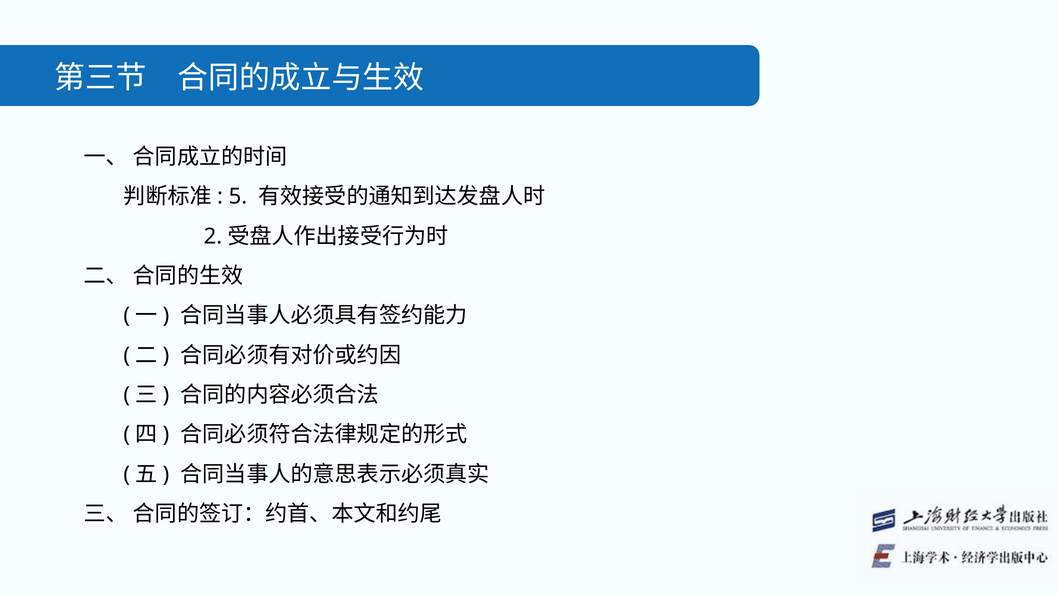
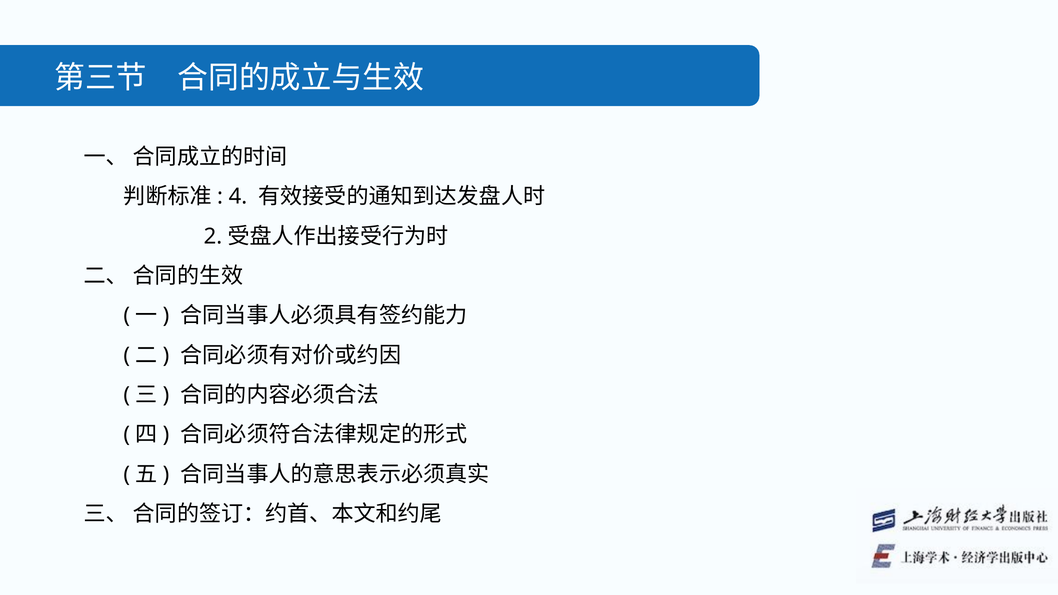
5: 5 -> 4 (238, 197)
